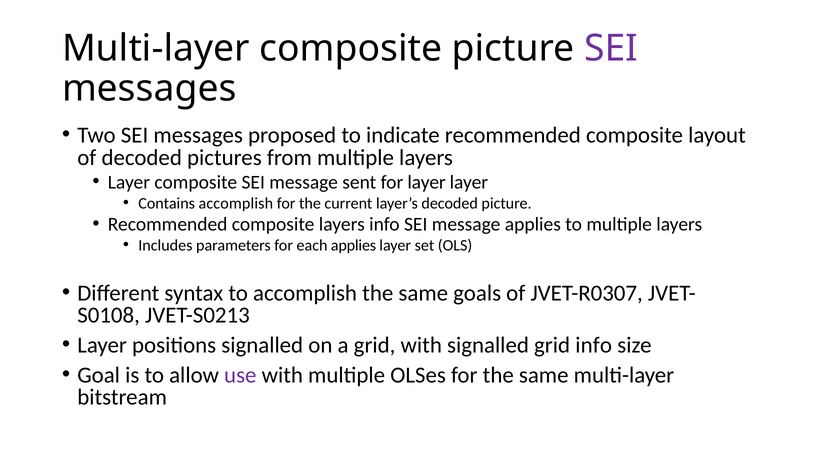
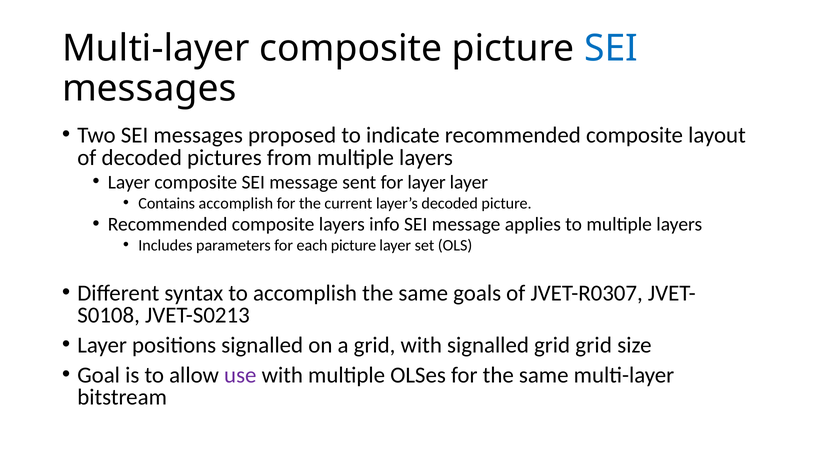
SEI colour: purple -> blue (611, 48)
each applies: applies -> picture (353, 245)
grid info: info -> grid (594, 345)
